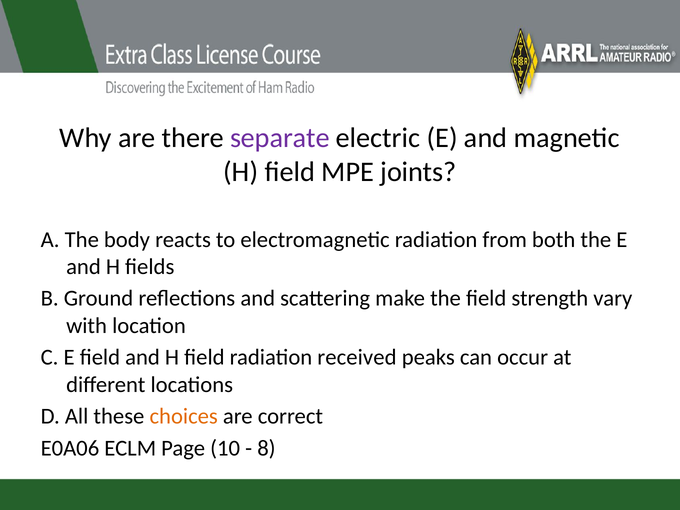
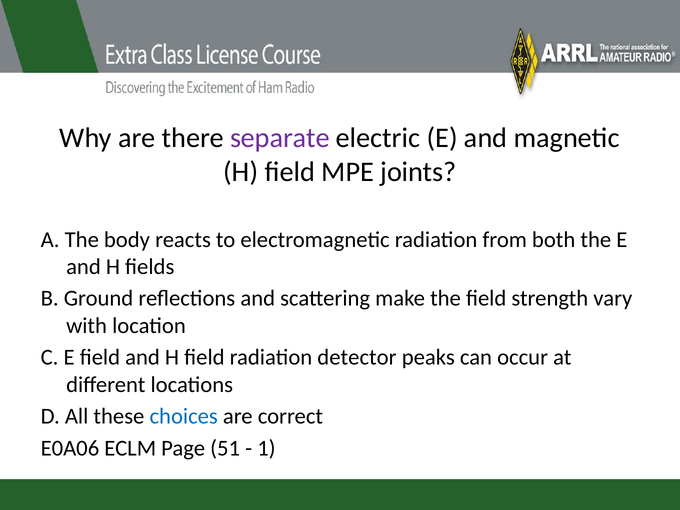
received: received -> detector (357, 357)
choices colour: orange -> blue (184, 416)
10: 10 -> 51 (225, 448)
8: 8 -> 1 (266, 448)
